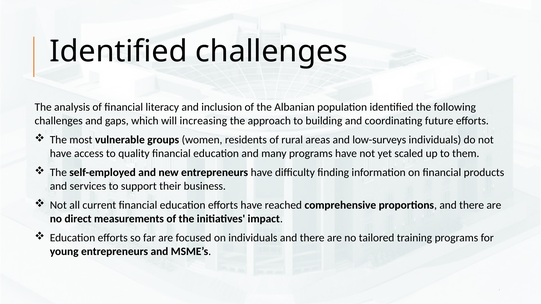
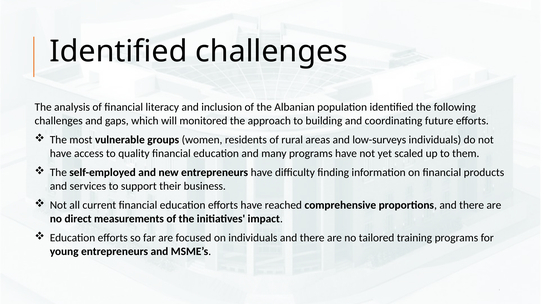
increasing: increasing -> monitored (203, 121)
